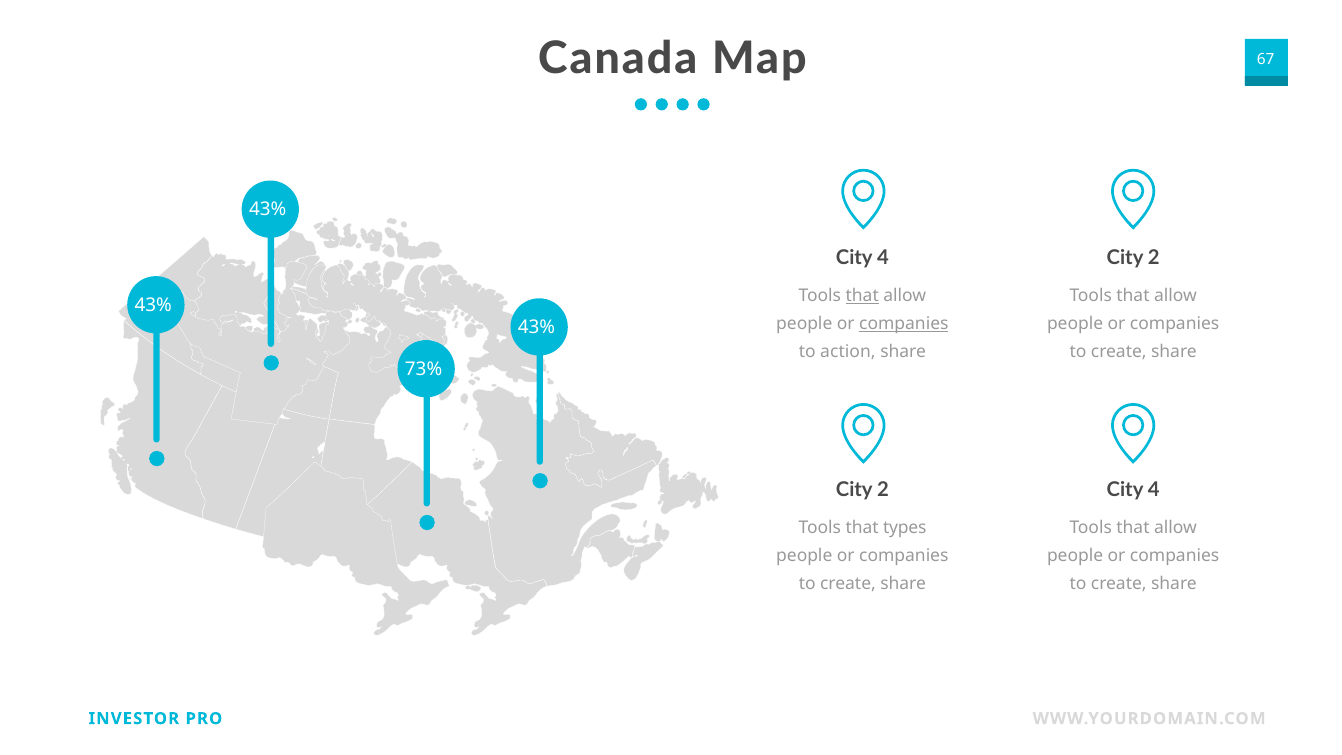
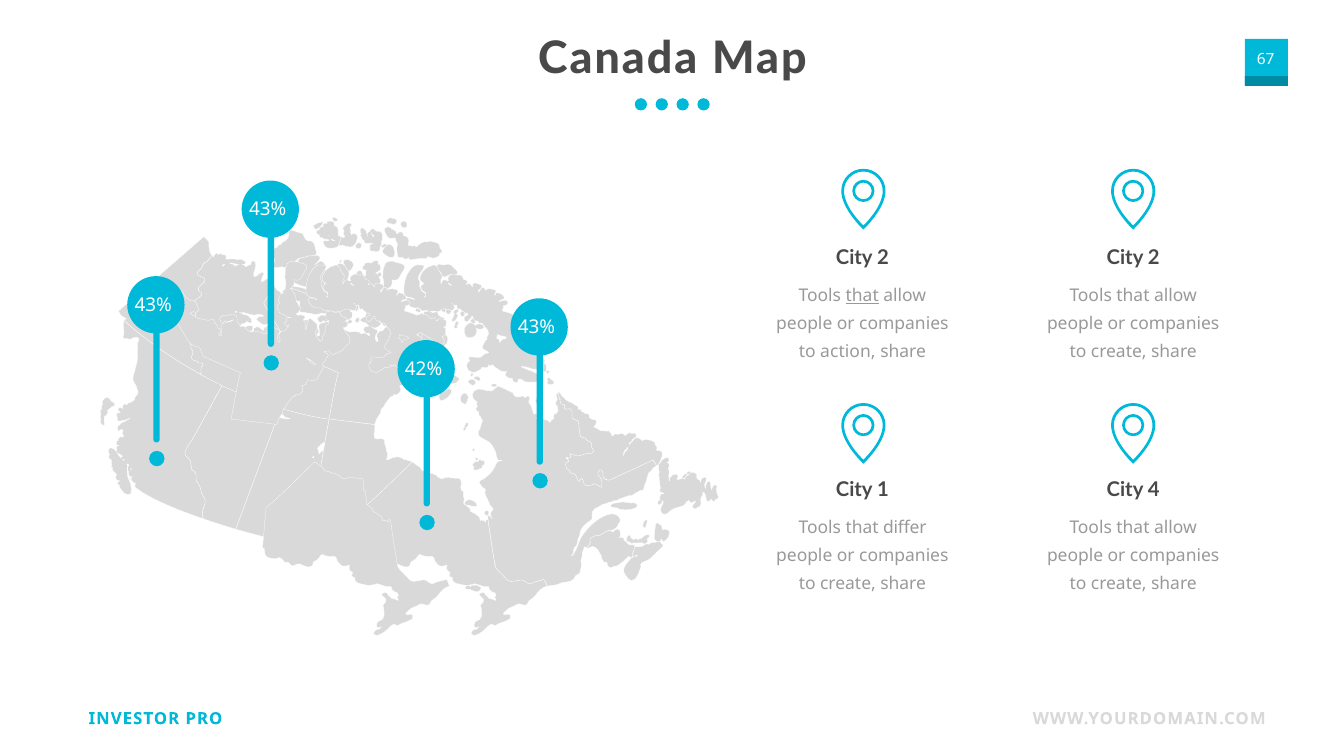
4: 4 -> 2 (883, 258)
companies underline: present -> none (904, 324)
73%: 73% -> 42% (424, 369)
2: 2 -> 1 (883, 490)
types: types -> differ (905, 528)
